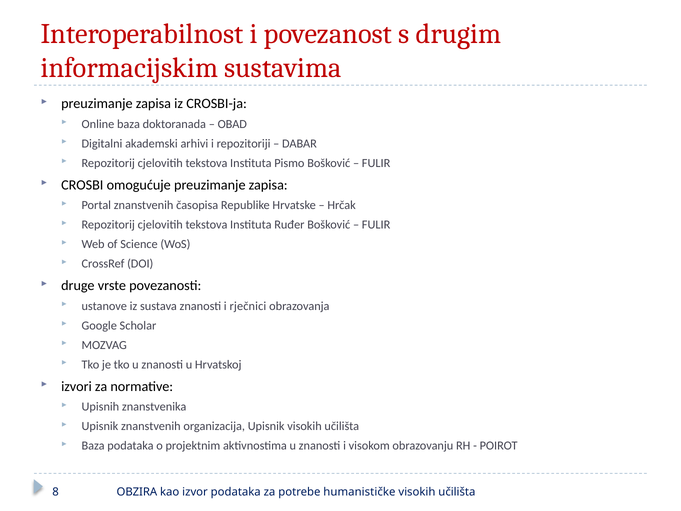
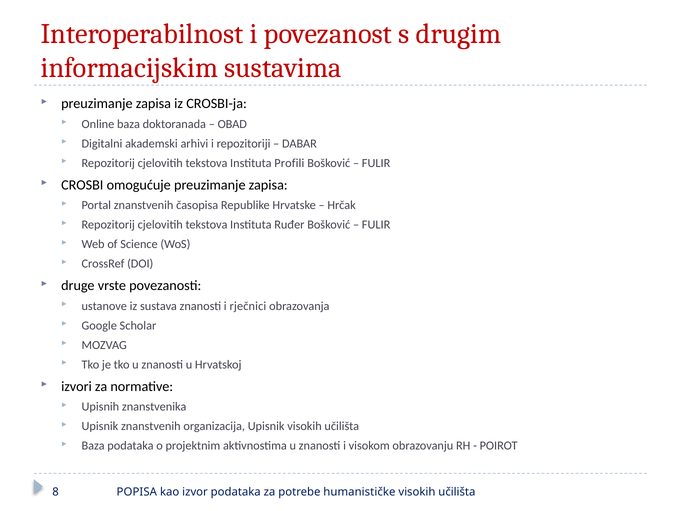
Pismo: Pismo -> Profili (289, 163)
OBZIRA: OBZIRA -> POPISA (137, 492)
